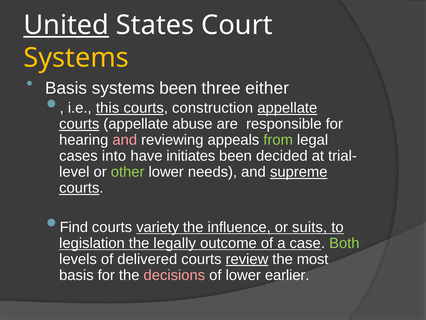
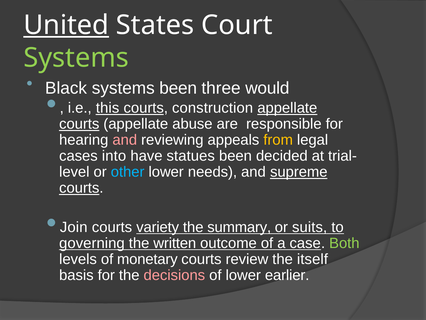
Systems colour: yellow -> light green (76, 58)
Basis: Basis -> Black (66, 88)
either: either -> would (267, 88)
from colour: light green -> yellow (278, 140)
initiates: initiates -> statues (191, 156)
other colour: light green -> light blue (128, 172)
Find: Find -> Join (74, 227)
influence: influence -> summary (239, 227)
legislation: legislation -> governing (92, 243)
legally: legally -> written (175, 243)
delivered: delivered -> monetary (147, 259)
review underline: present -> none (247, 259)
most: most -> itself (312, 259)
